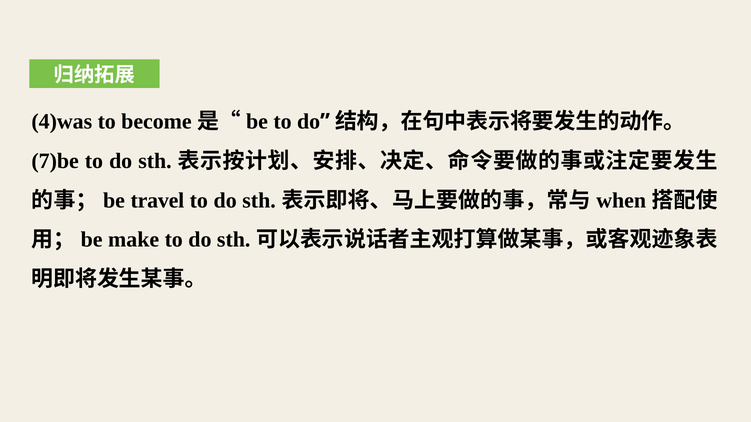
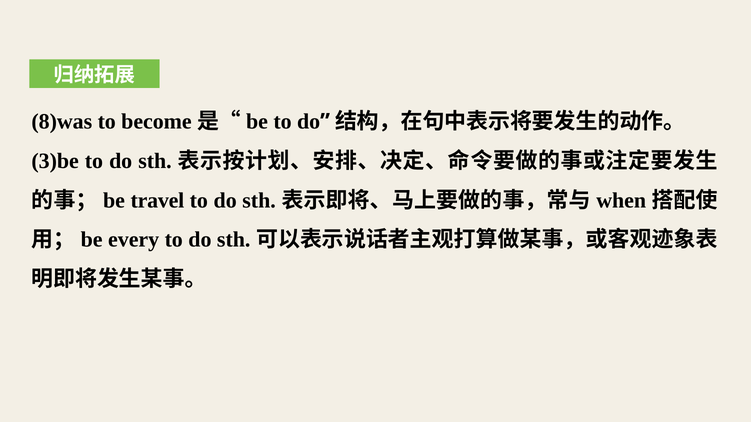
4)was: 4)was -> 8)was (62, 122)
7)be: 7)be -> 3)be (55, 161)
make: make -> every (134, 240)
